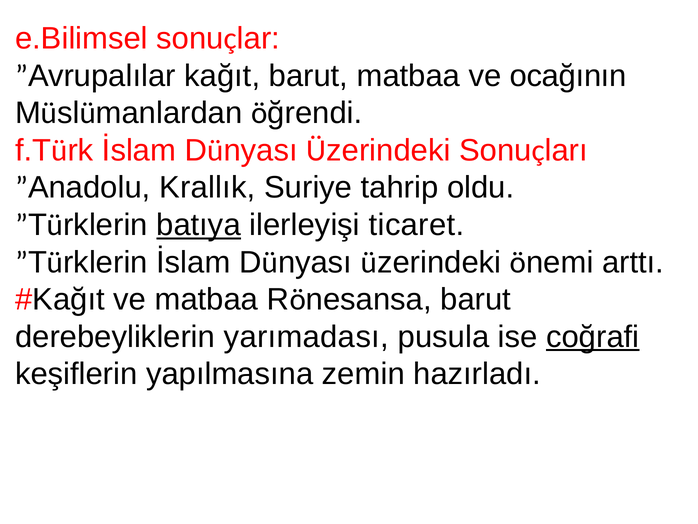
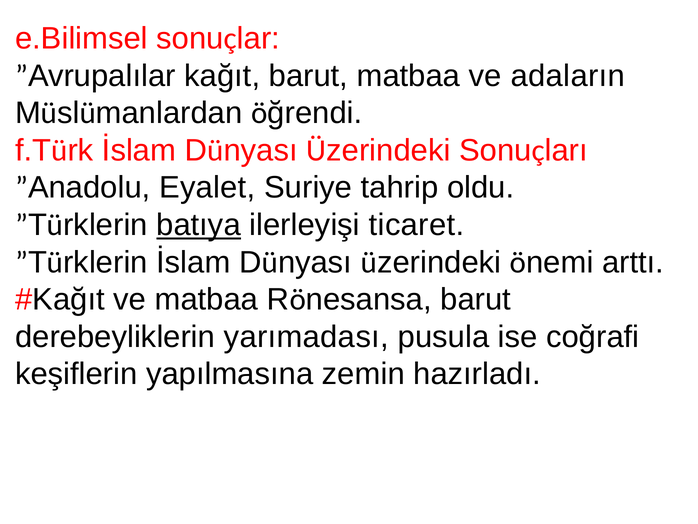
ocağının: ocağının -> adaların (568, 76)
Krallık: Krallık -> Eyalet (207, 188)
coğrafi underline: present -> none (593, 336)
